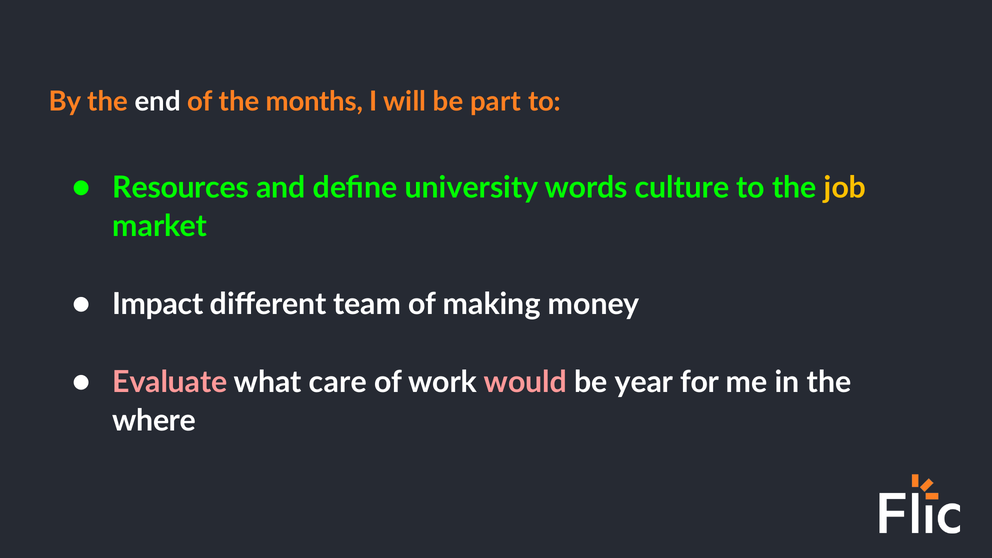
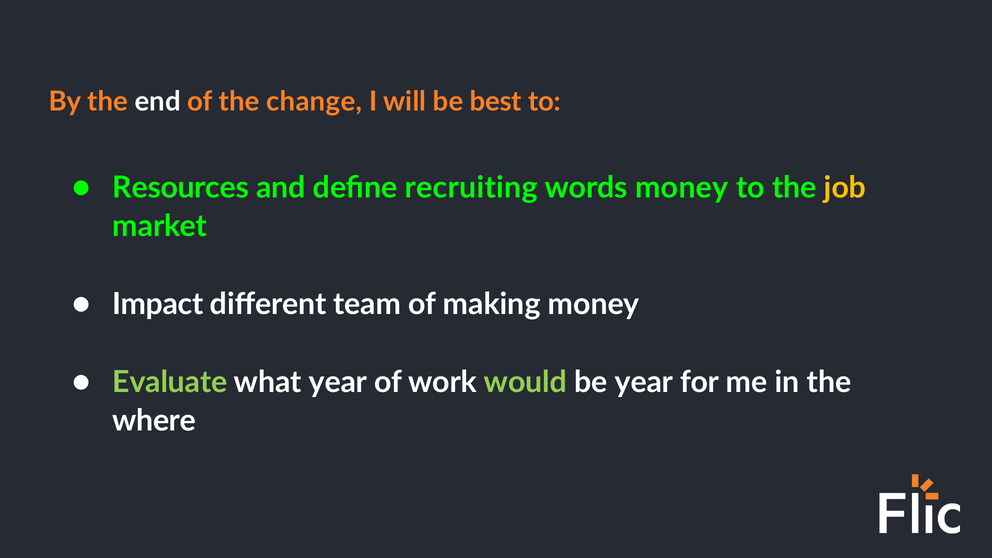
months: months -> change (314, 102)
part: part -> best (496, 102)
university: university -> recruiting (471, 188)
words culture: culture -> money (682, 188)
Evaluate colour: pink -> light green (170, 382)
what care: care -> year (338, 382)
would colour: pink -> light green (526, 382)
